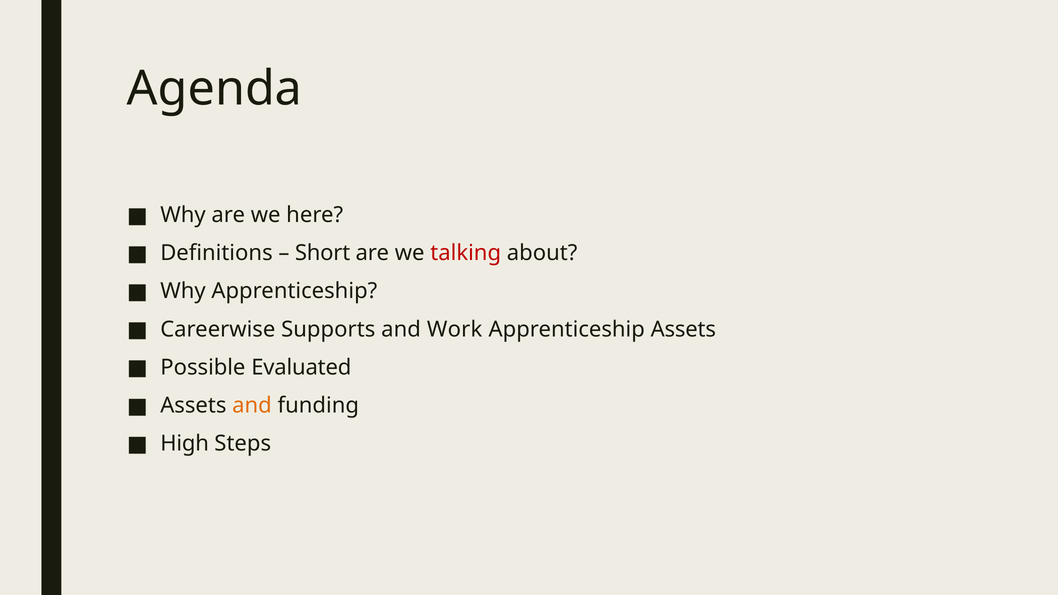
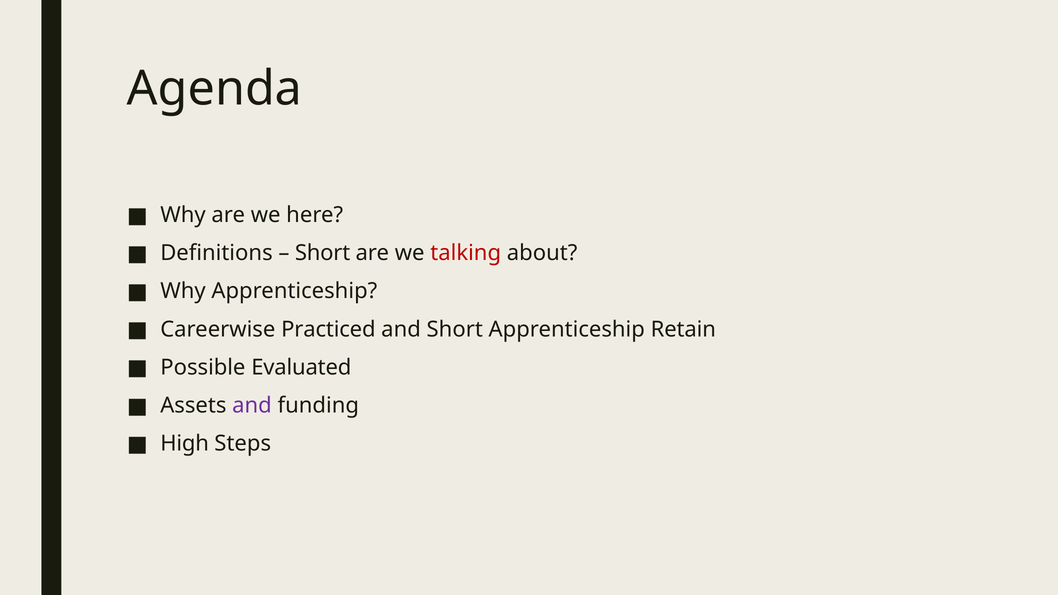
Supports: Supports -> Practiced (328, 329)
and Work: Work -> Short (455, 329)
Apprenticeship Assets: Assets -> Retain (683, 329)
and colour: orange -> purple (252, 406)
